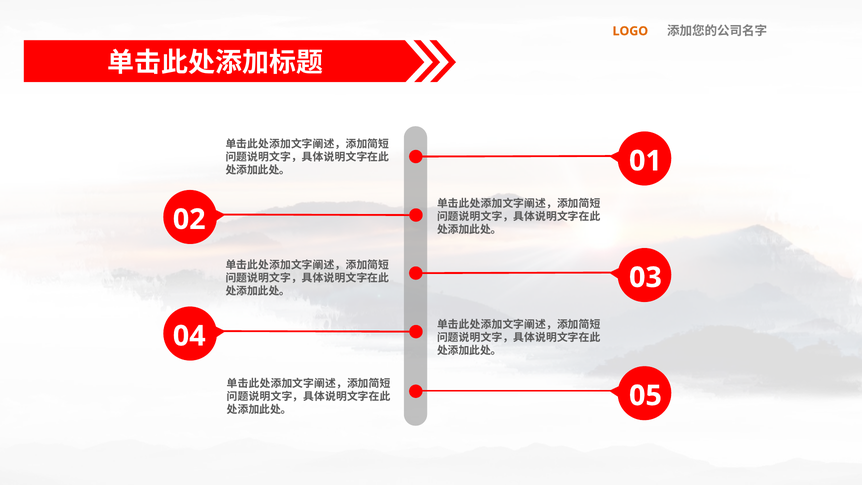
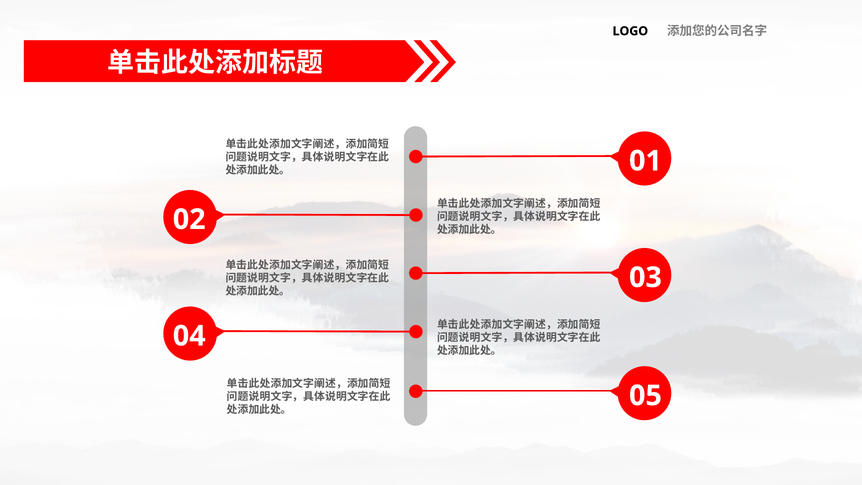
LOGO colour: orange -> black (630, 31)
